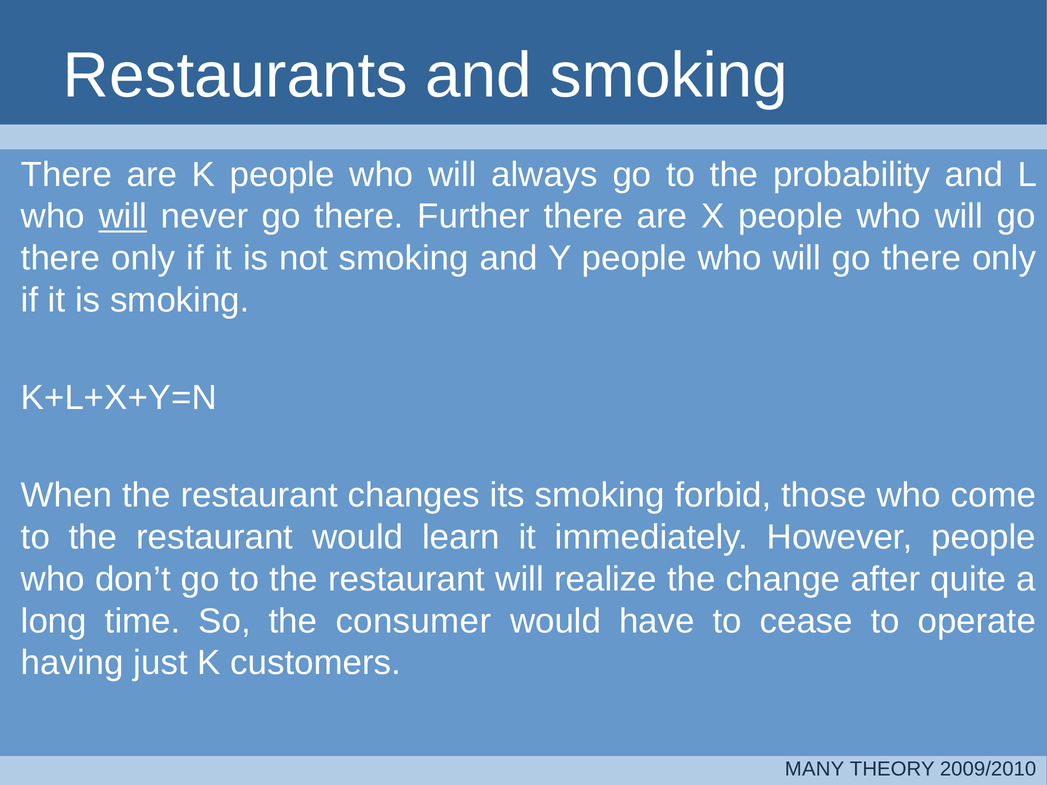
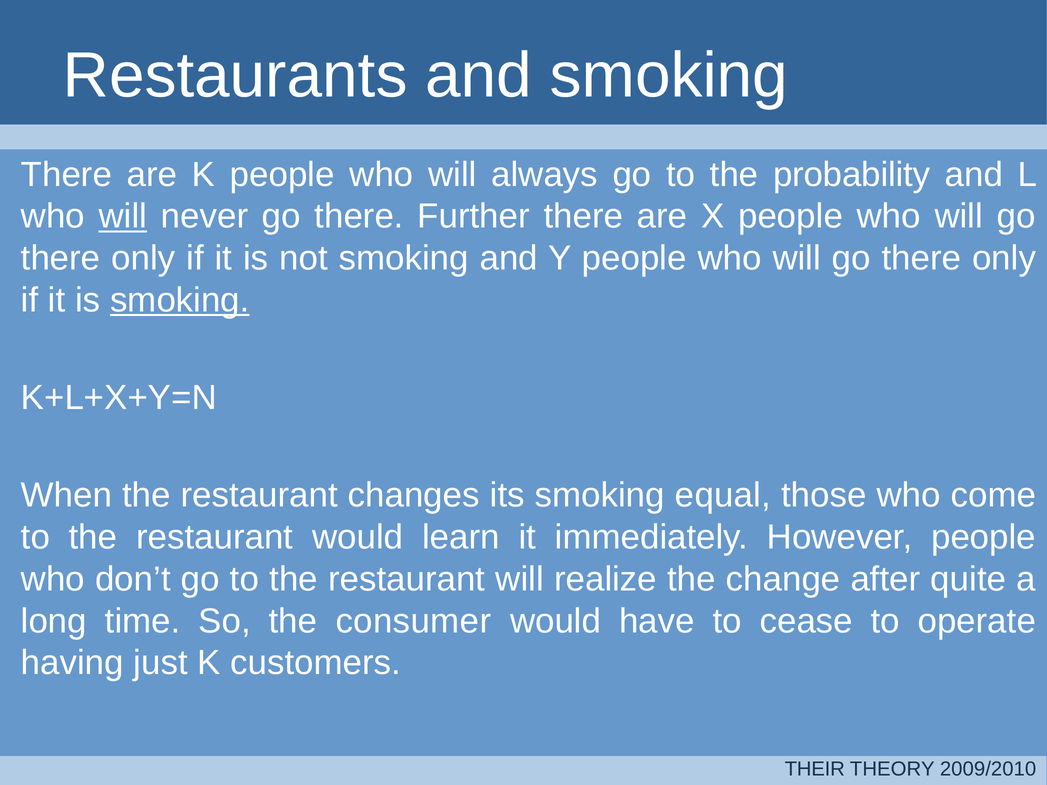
smoking underline: none -> present (180, 300)
forbid: forbid -> equal (723, 496)
MANY: MANY -> THEIR (815, 769)
